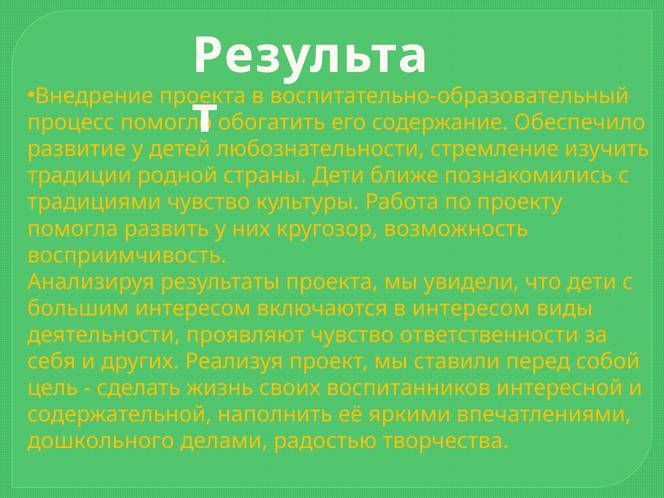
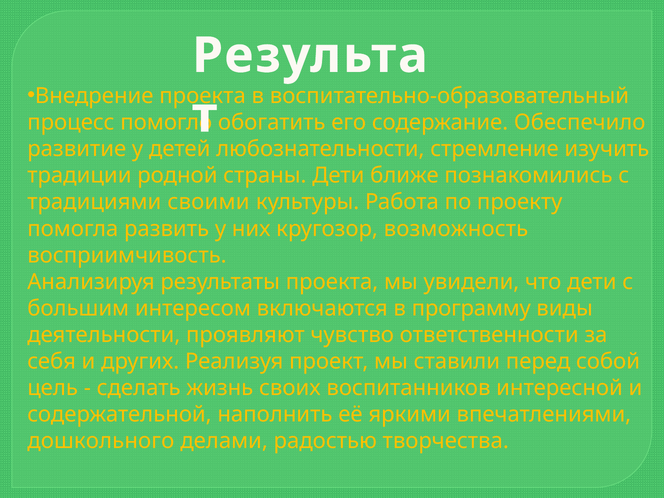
традициями чувство: чувство -> своими (208, 202)
в интересом: интересом -> программу (471, 308)
